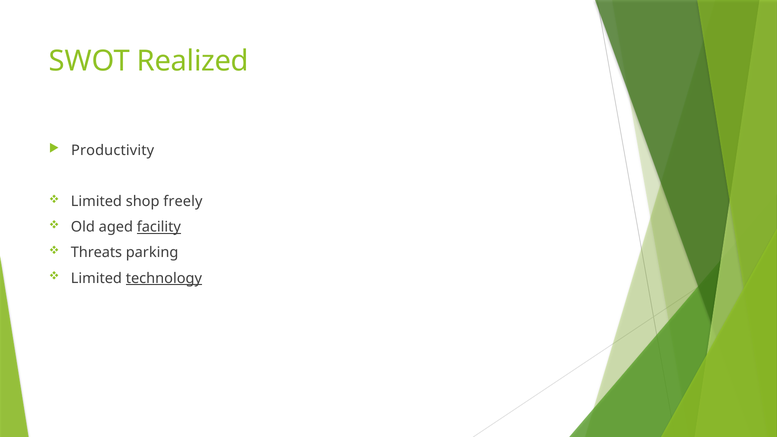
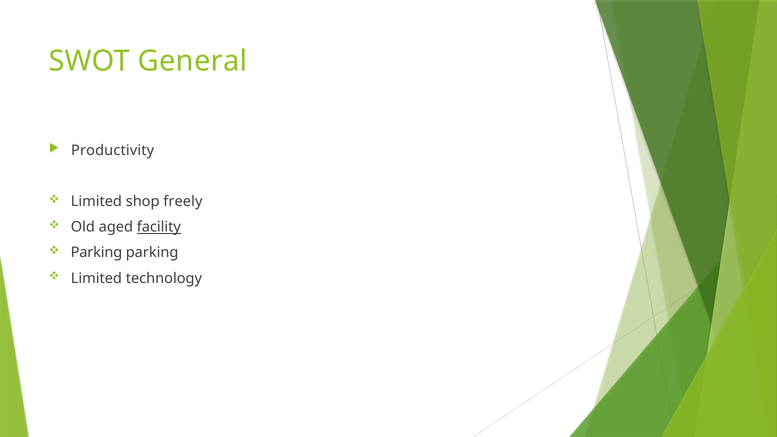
Realized: Realized -> General (193, 61)
Threats: Threats -> Parking (96, 253)
technology underline: present -> none (164, 278)
